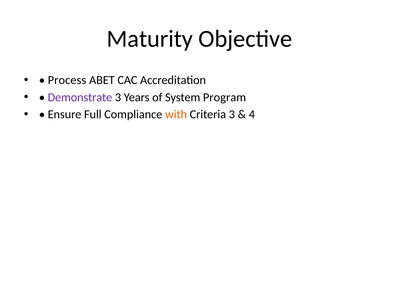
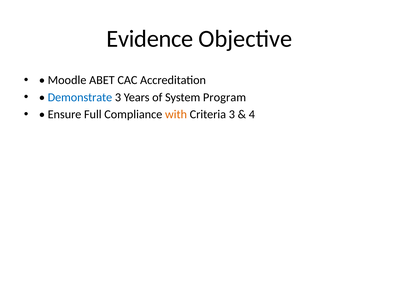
Maturity: Maturity -> Evidence (150, 39)
Process: Process -> Moodle (67, 80)
Demonstrate colour: purple -> blue (80, 97)
